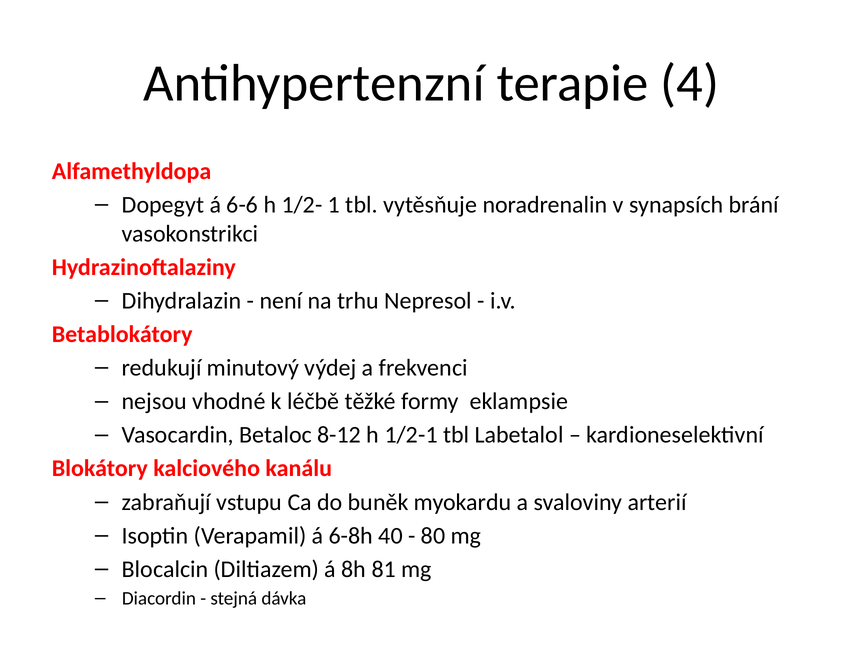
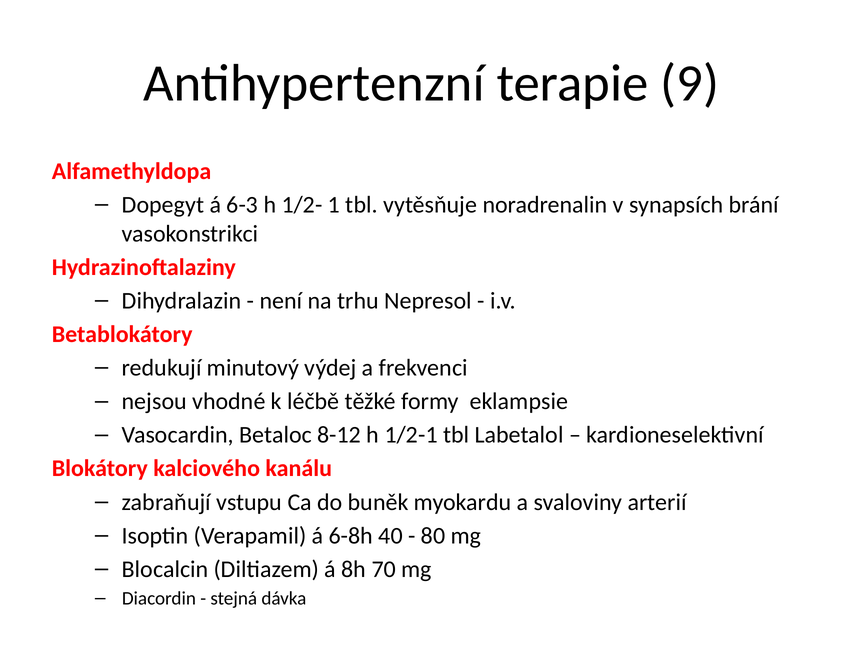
4: 4 -> 9 (690, 84)
6-6: 6-6 -> 6-3 (242, 205)
81: 81 -> 70 (384, 569)
